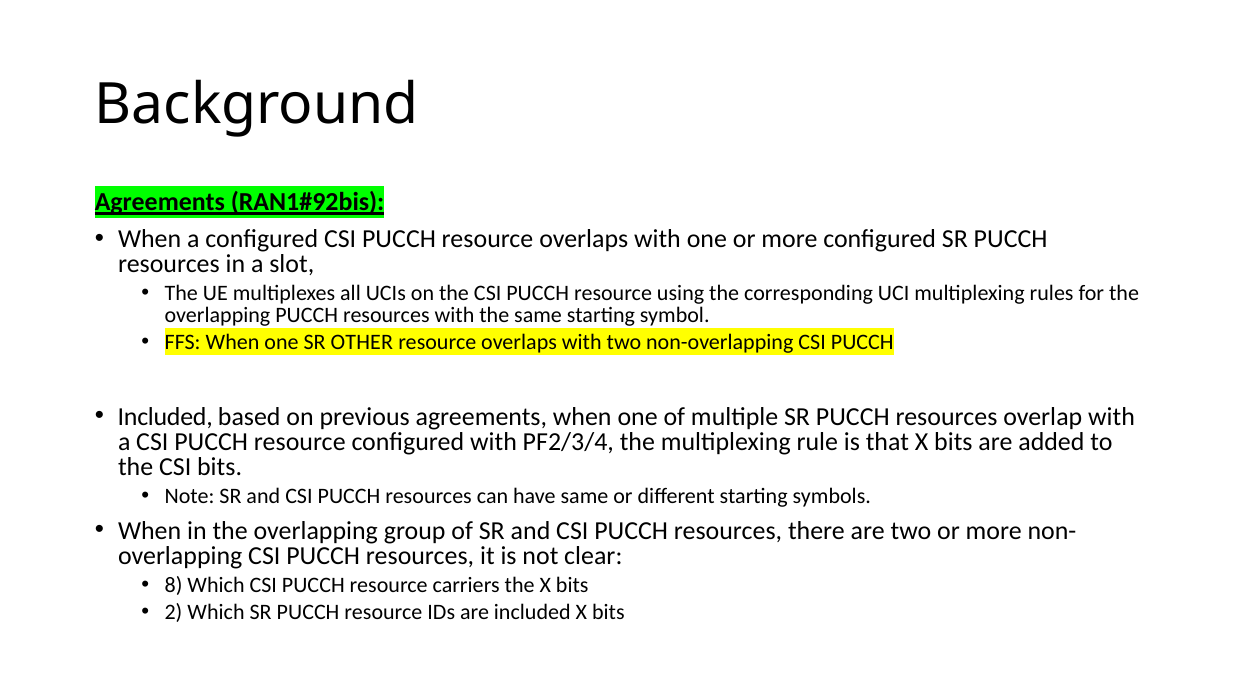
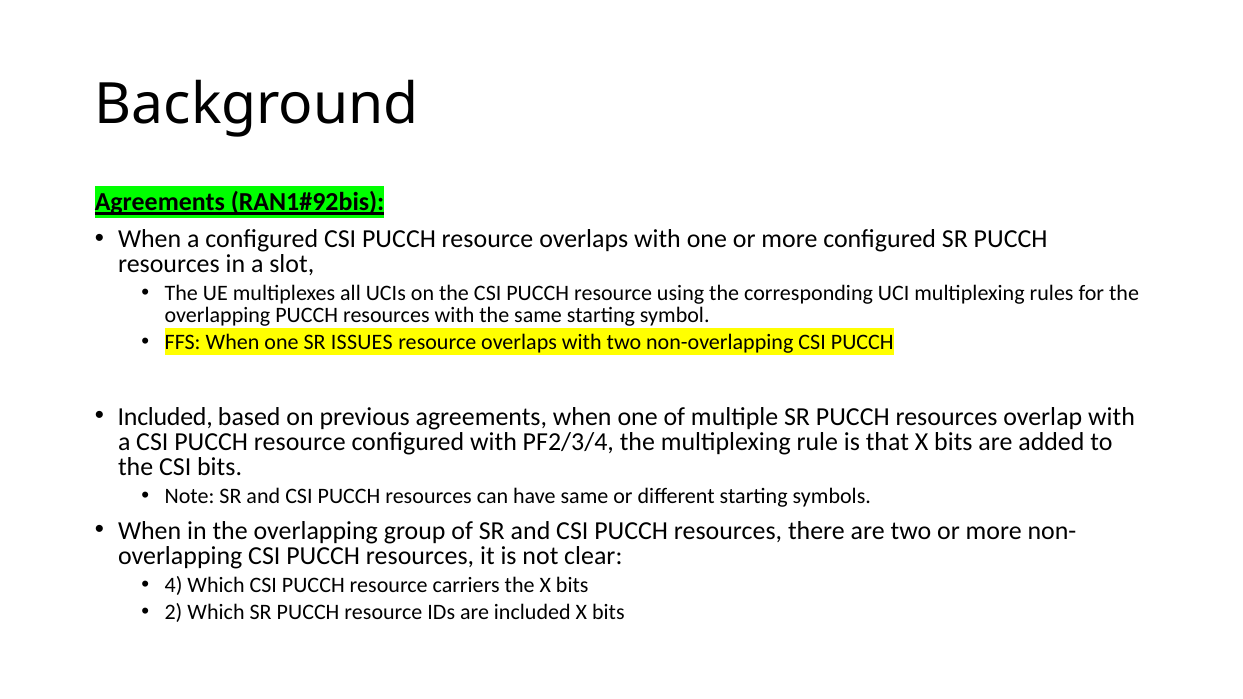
OTHER: OTHER -> ISSUES (362, 342)
8: 8 -> 4 (174, 585)
